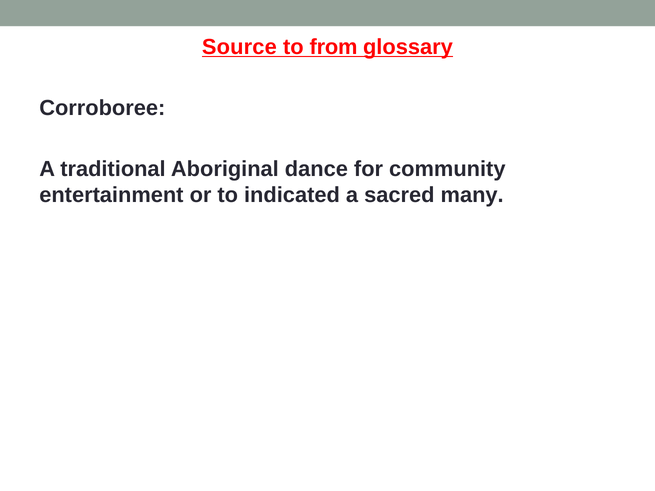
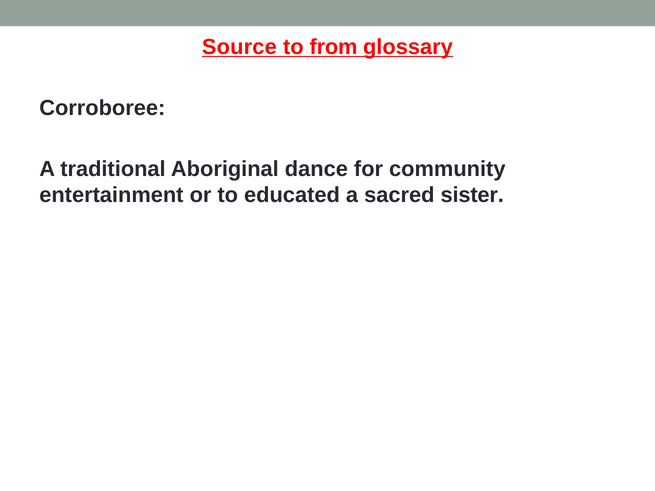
indicated: indicated -> educated (292, 195)
many: many -> sister (472, 195)
